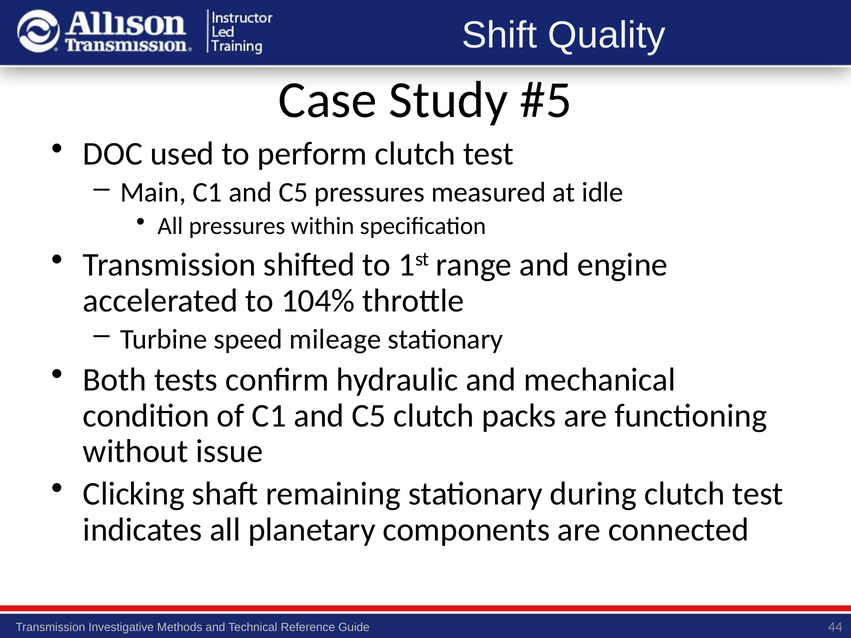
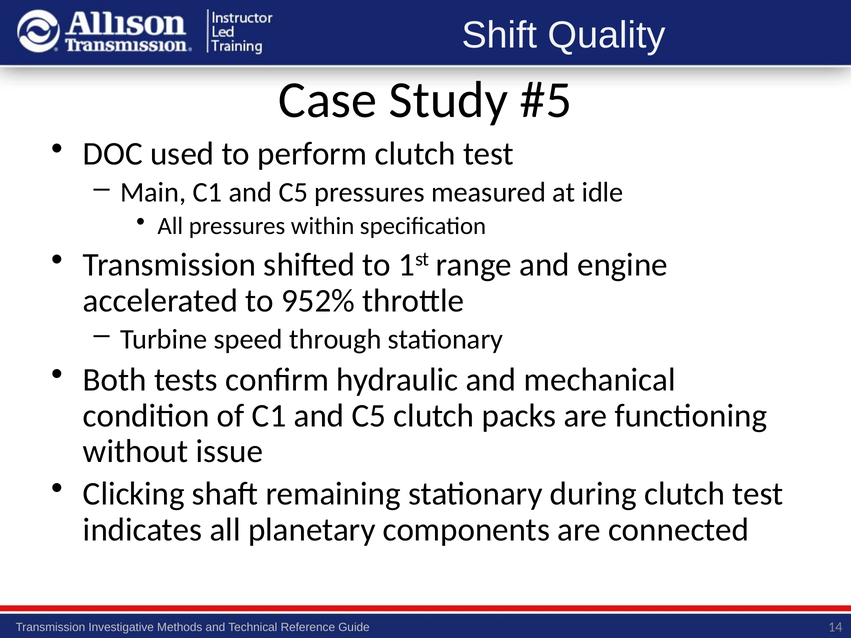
104%: 104% -> 952% (318, 301)
mileage: mileage -> through (335, 339)
44: 44 -> 14 (835, 627)
